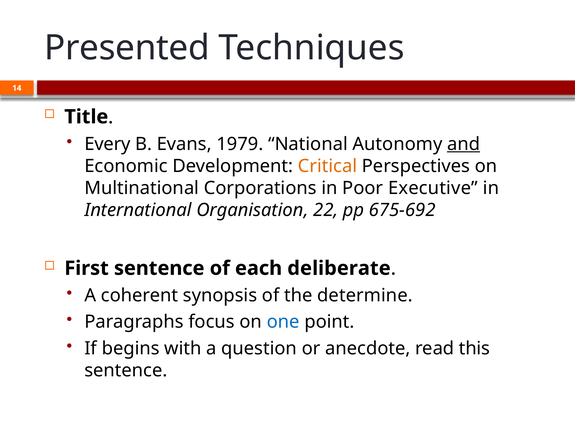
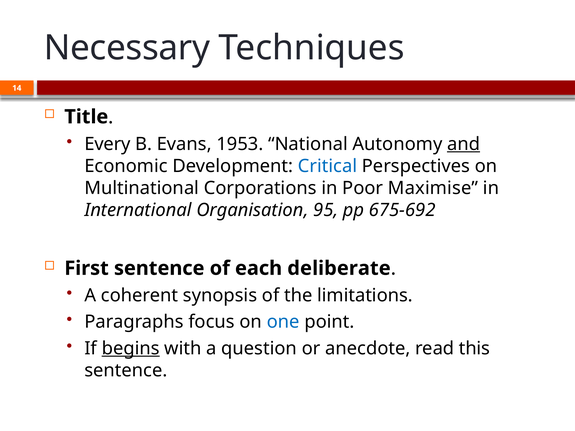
Presented: Presented -> Necessary (127, 48)
1979: 1979 -> 1953 (240, 144)
Critical colour: orange -> blue (328, 166)
Executive: Executive -> Maximise (433, 188)
22: 22 -> 95 (326, 210)
determine: determine -> limitations (365, 296)
begins underline: none -> present (131, 349)
